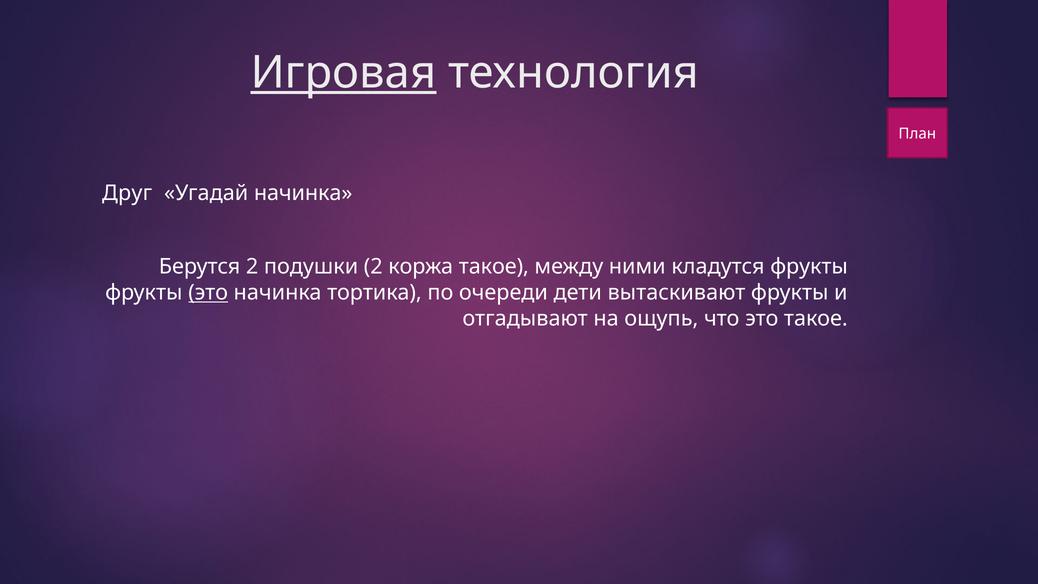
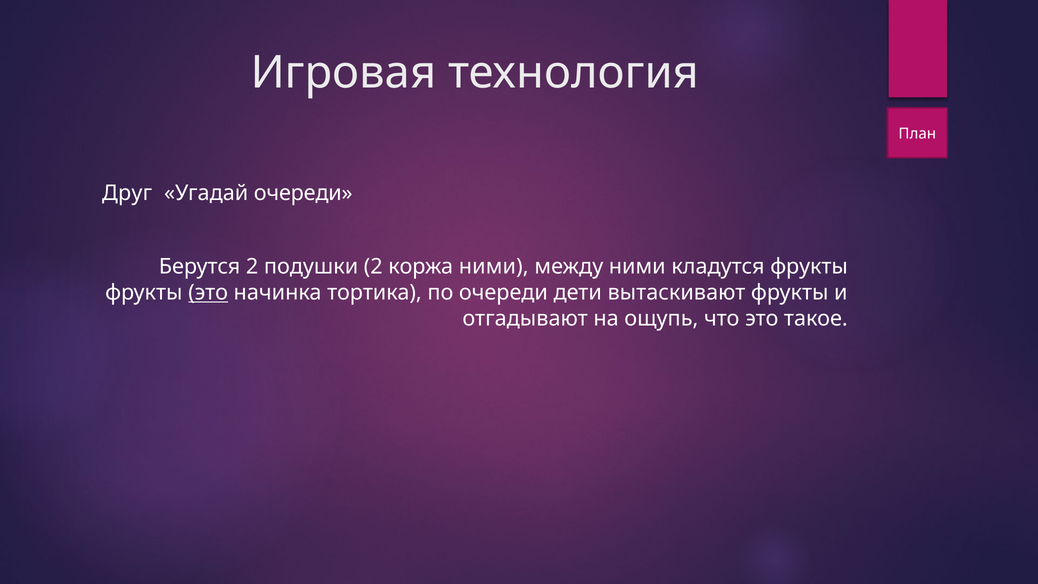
Игровая underline: present -> none (344, 73)
Угадай начинка: начинка -> очереди (303, 193)
коржа такое: такое -> ними (494, 267)
